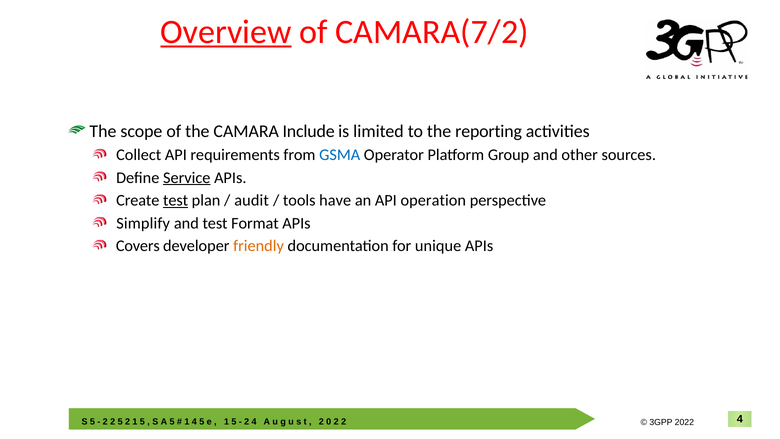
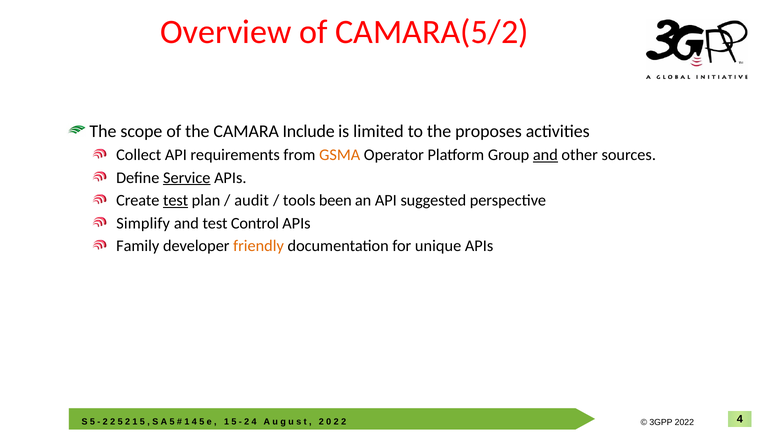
Overview underline: present -> none (226, 32)
CAMARA(7/2: CAMARA(7/2 -> CAMARA(5/2 (432, 32)
reporting: reporting -> proposes (489, 131)
GSMA colour: blue -> orange (340, 155)
and underline: none -> present (545, 155)
have: have -> been (335, 200)
operation: operation -> suggested (433, 200)
Format: Format -> Control (255, 223)
Covers: Covers -> Family (138, 246)
